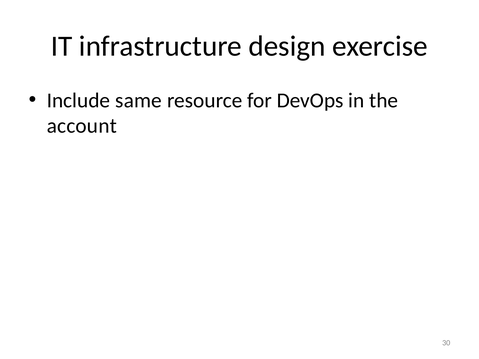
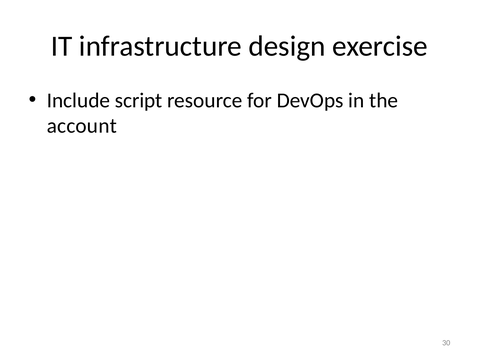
same: same -> script (139, 100)
